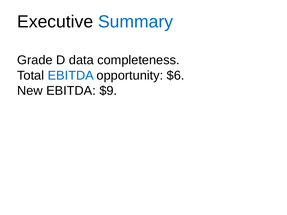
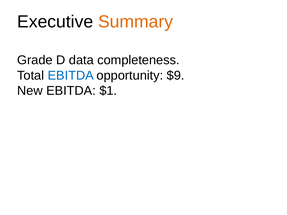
Summary colour: blue -> orange (136, 22)
$6: $6 -> $9 (176, 75)
$9: $9 -> $1 (108, 91)
